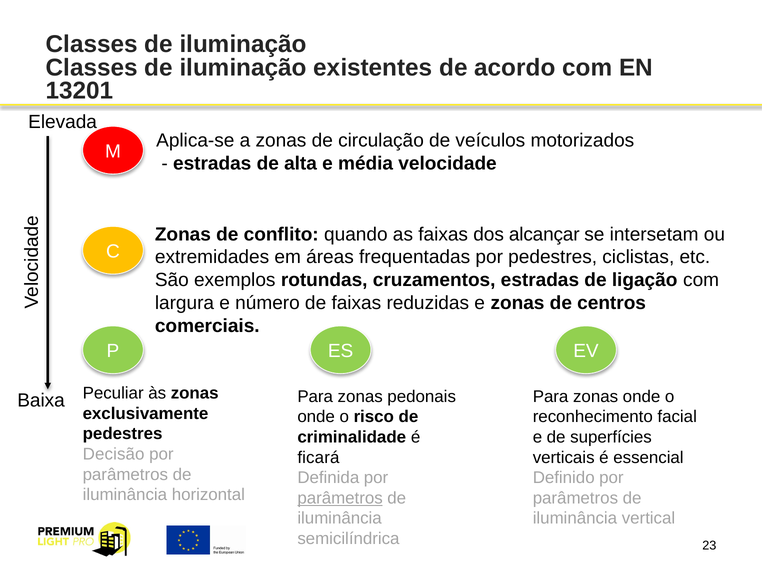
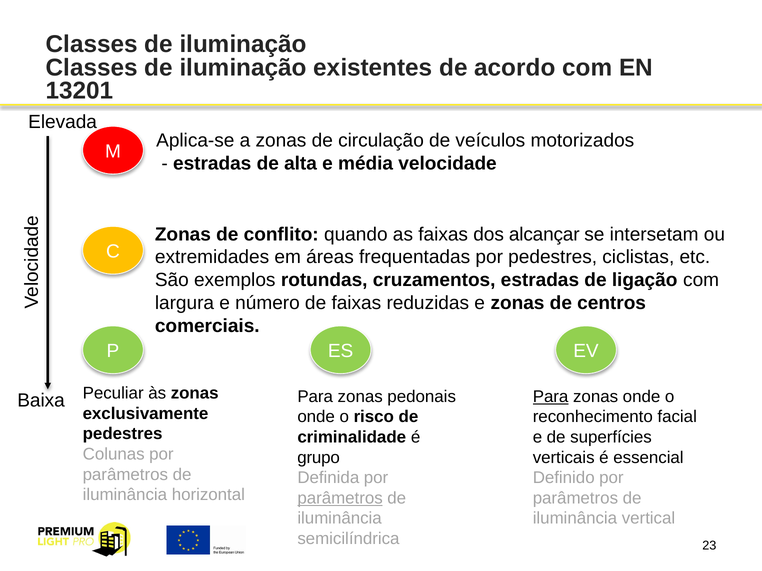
Para underline: none -> present (551, 397)
Decisão: Decisão -> Colunas (114, 455)
ficará: ficará -> grupo (319, 458)
